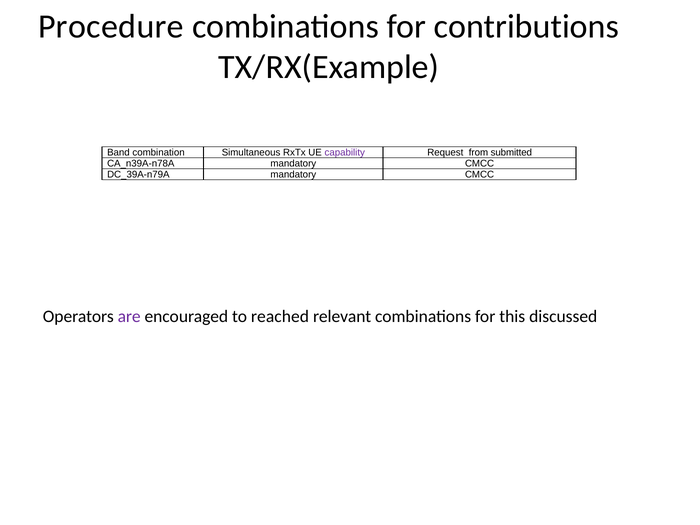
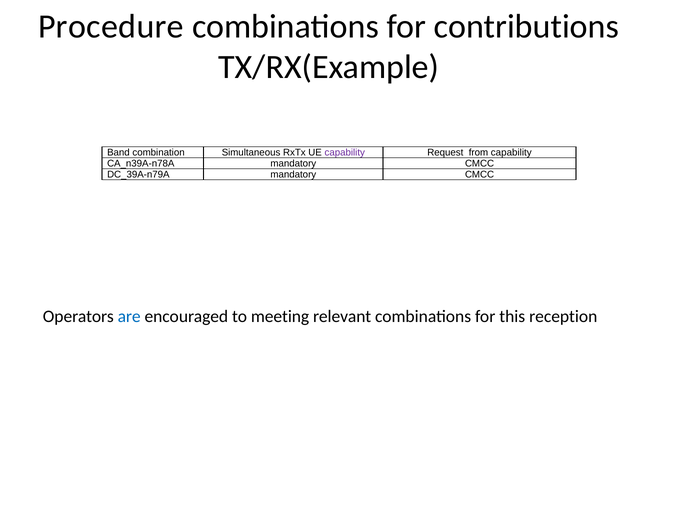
from submitted: submitted -> capability (511, 152)
are colour: purple -> blue (129, 317)
reached: reached -> meeting (280, 317)
discussed: discussed -> reception (563, 317)
